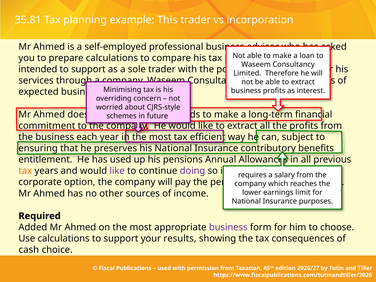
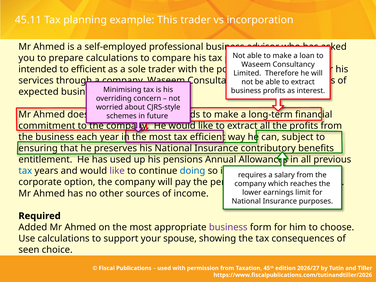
35.81: 35.81 -> 45.11 (28, 20)
support: support -> efficient (88, 69)
tax colour: orange -> blue (25, 171)
doing colour: purple -> blue (193, 171)
results: results -> spouse (180, 239)
cash: cash -> seen (29, 250)
